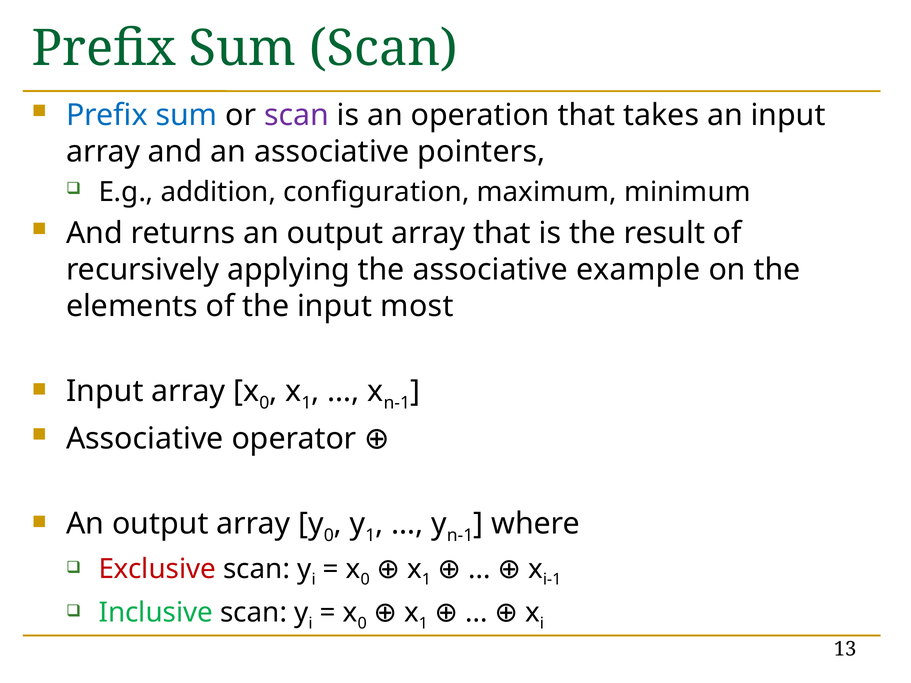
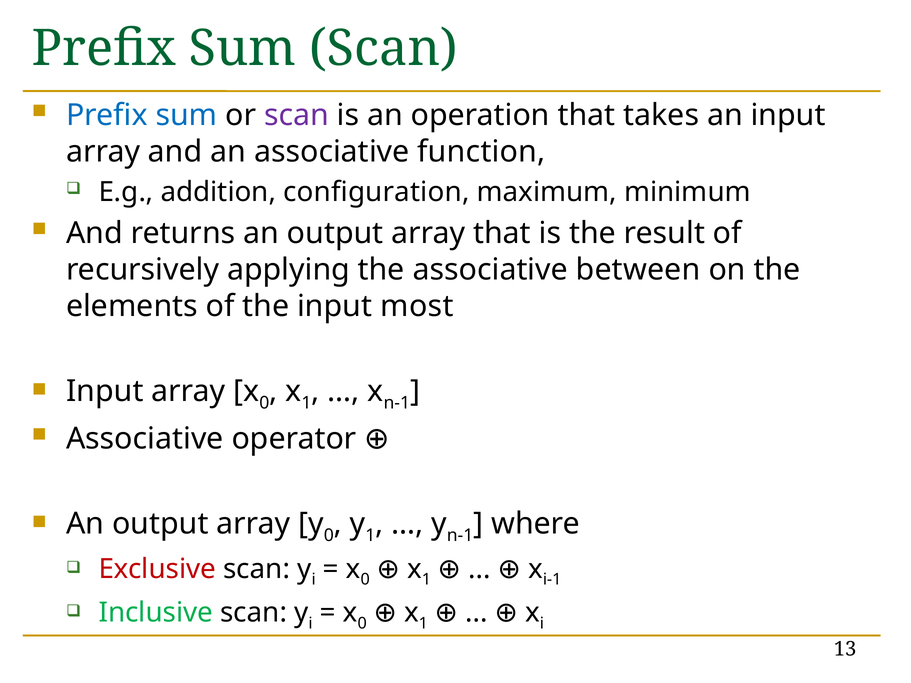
pointers: pointers -> function (481, 152)
example: example -> between (638, 270)
